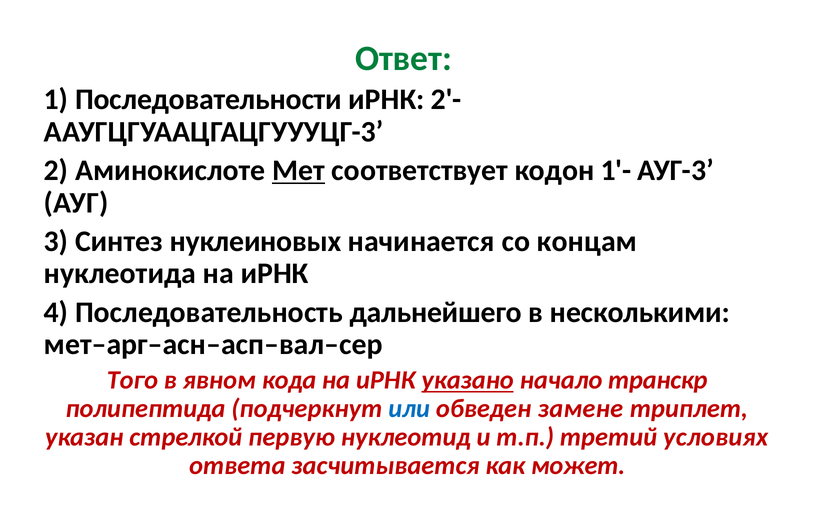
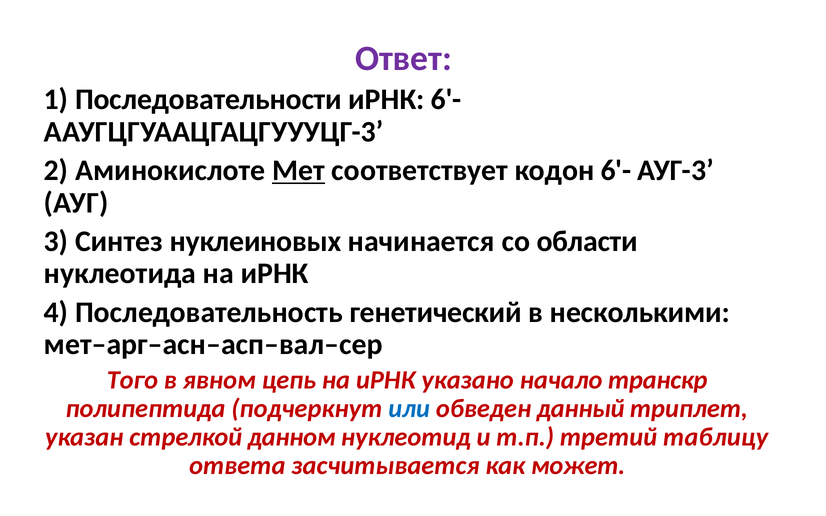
Ответ colour: green -> purple (403, 58)
иРНК 2'-: 2'- -> 6'- (446, 100)
кодон 1'-: 1'- -> 6'- (616, 171)
концам: концам -> области (587, 242)
дальнейшего: дальнейшего -> генетический (436, 313)
кода: кода -> цепь (289, 380)
указано underline: present -> none (468, 380)
замене: замене -> данный (581, 409)
первую: первую -> данном (292, 437)
условиях: условиях -> таблицу (716, 437)
